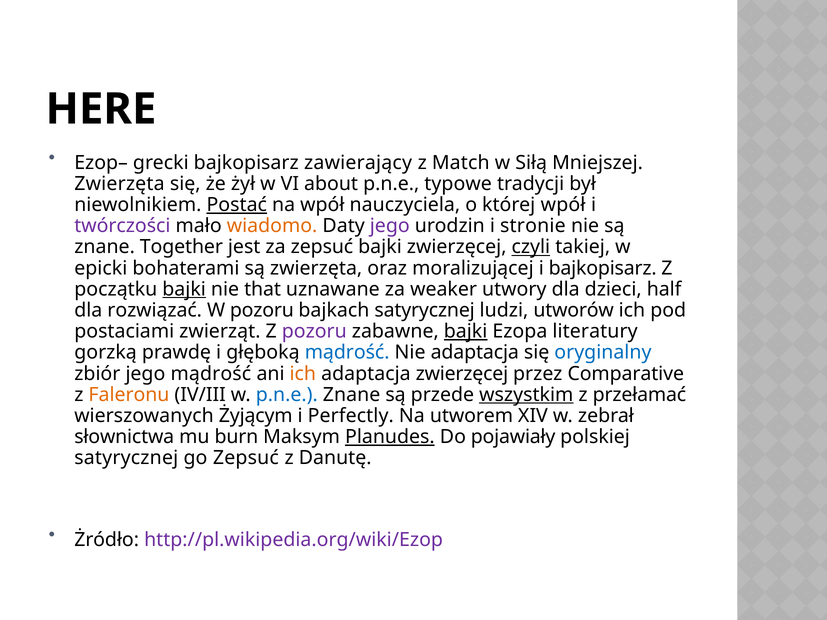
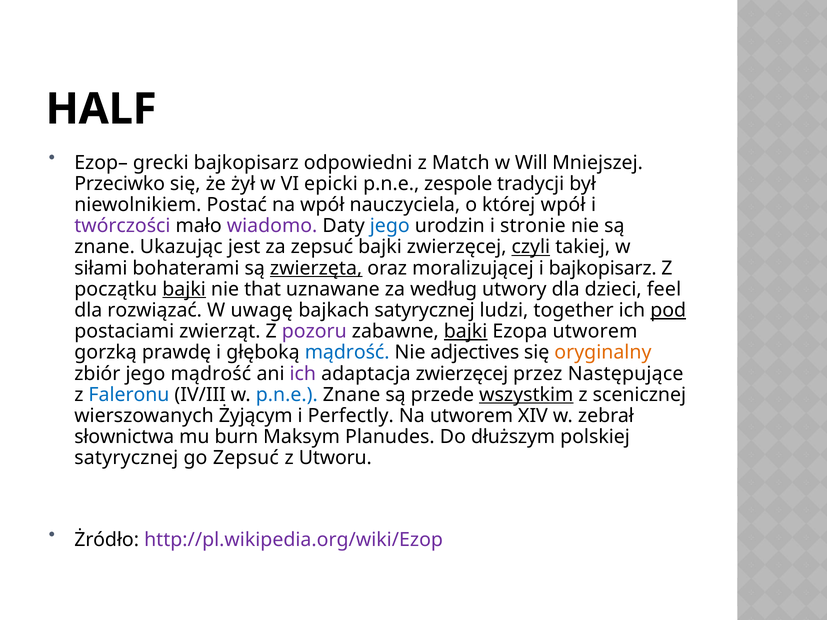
HERE: HERE -> HALF (101, 109)
zawierający: zawierający -> odpowiedni (358, 163)
Siłą: Siłą -> Will (531, 163)
Zwierzęta: Zwierzęta -> Przeciwko (120, 184)
about: about -> epicki (331, 184)
typowe: typowe -> zespole (458, 184)
Postać underline: present -> none (237, 205)
wiadomo colour: orange -> purple (272, 226)
jego colour: purple -> blue (390, 226)
Together: Together -> Ukazując (181, 247)
epicki: epicki -> siłami (101, 268)
zwierzęta underline: none -> present (316, 268)
weaker: weaker -> według (444, 289)
half: half -> feel (664, 289)
W pozoru: pozoru -> uwagę (262, 310)
utworów: utworów -> together (574, 310)
pod underline: none -> present (668, 310)
Ezopa literatury: literatury -> utworem (595, 332)
Nie adaptacja: adaptacja -> adjectives (475, 353)
oryginalny colour: blue -> orange (603, 353)
ich colour: orange -> purple (303, 374)
Comparative: Comparative -> Następujące (626, 374)
Faleronu colour: orange -> blue (129, 395)
przełamać: przełamać -> scenicznej (639, 395)
Planudes underline: present -> none (390, 437)
pojawiały: pojawiały -> dłuższym (513, 437)
Danutę: Danutę -> Utworu (335, 458)
